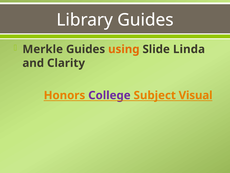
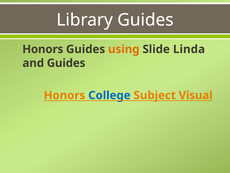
Merkle: Merkle -> Honors (43, 49)
and Clarity: Clarity -> Guides (66, 63)
College colour: purple -> blue (109, 95)
